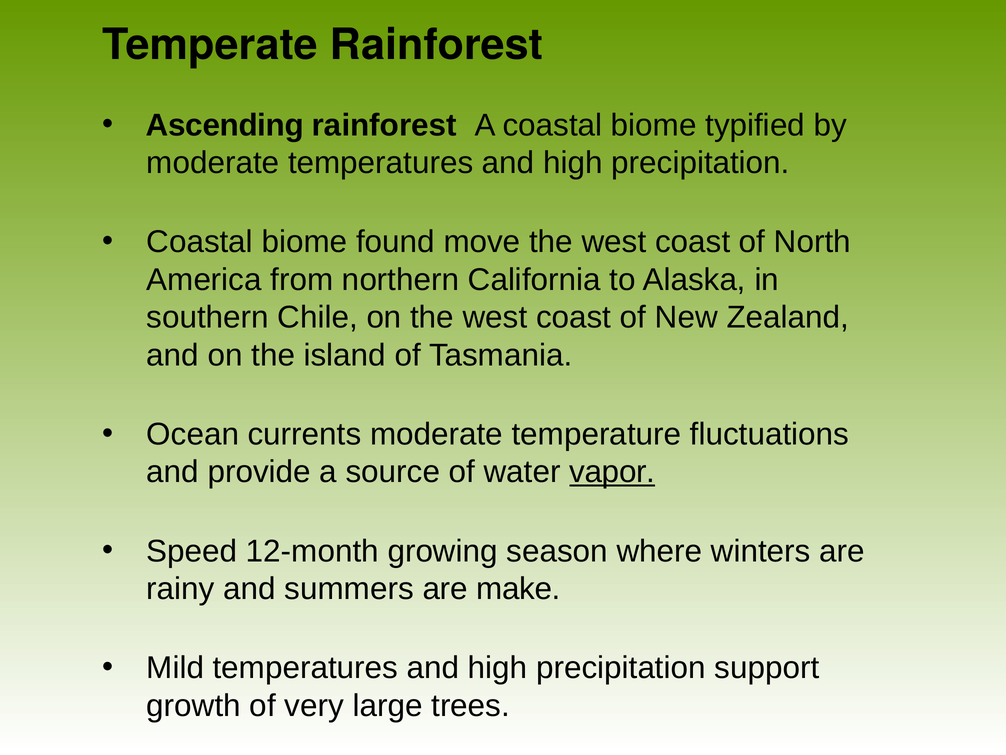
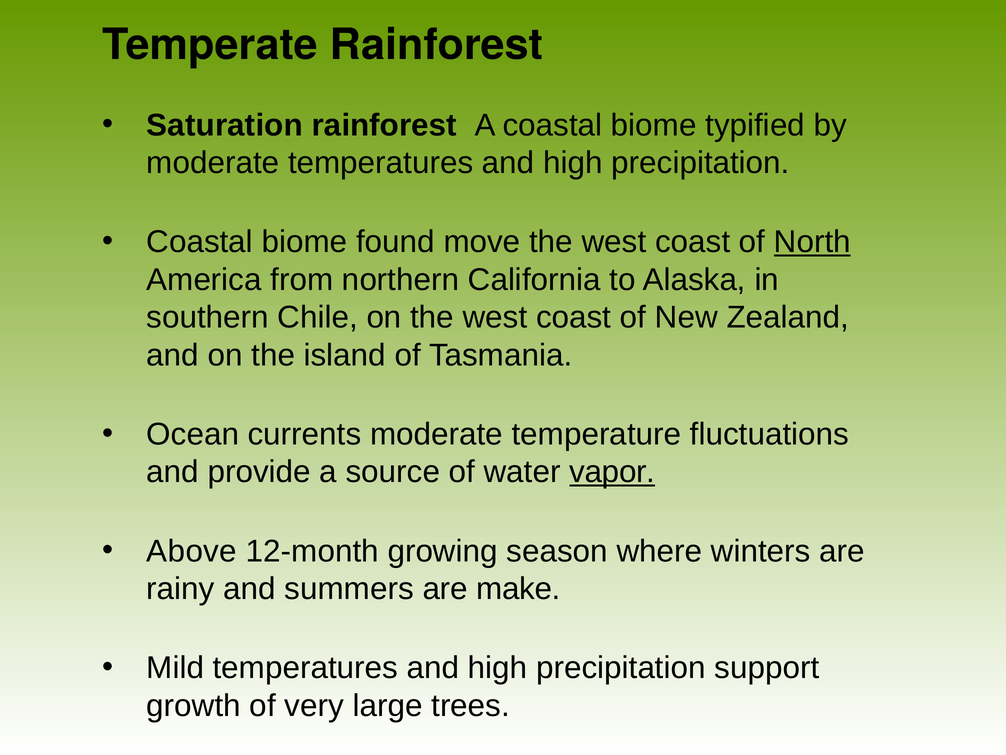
Ascending: Ascending -> Saturation (225, 125)
North underline: none -> present (812, 242)
Speed: Speed -> Above (192, 551)
